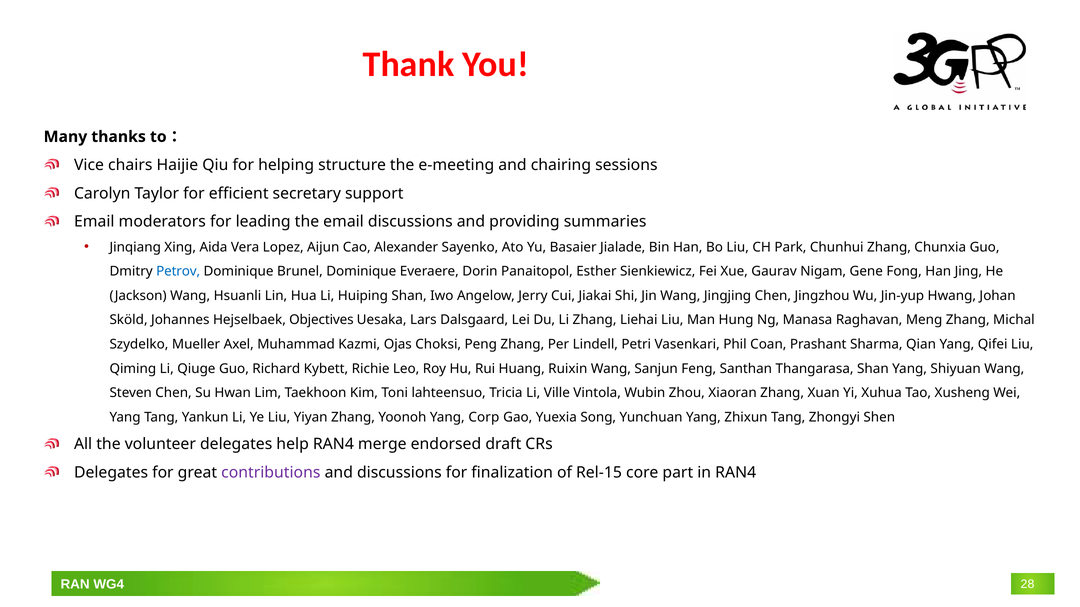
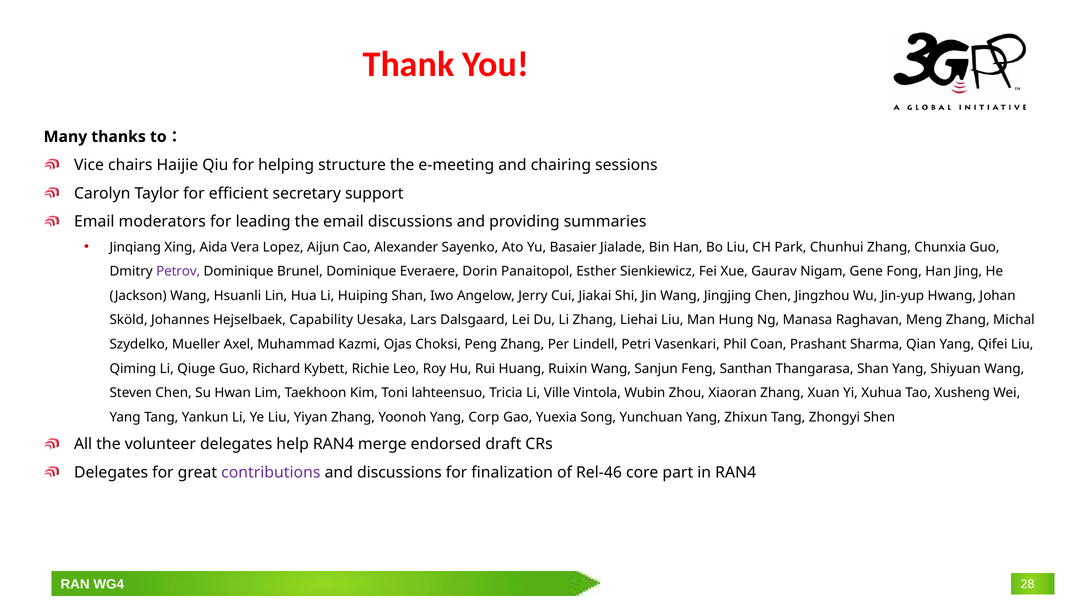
Petrov colour: blue -> purple (178, 272)
Objectives: Objectives -> Capability (321, 320)
Rel-15: Rel-15 -> Rel-46 (599, 473)
